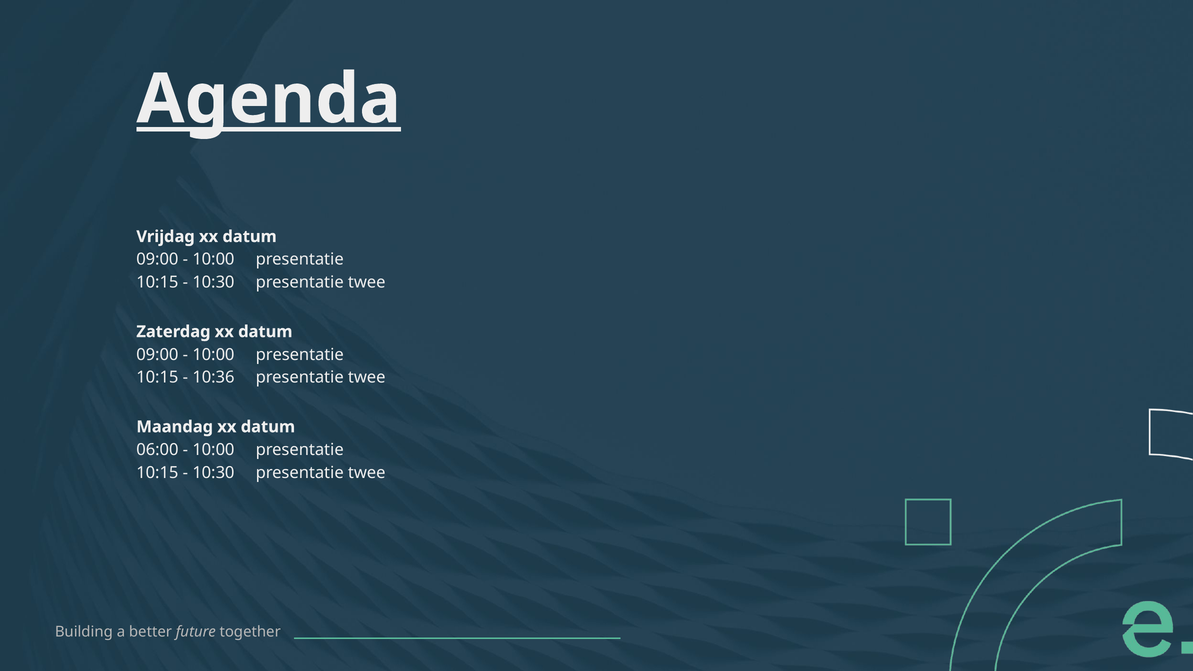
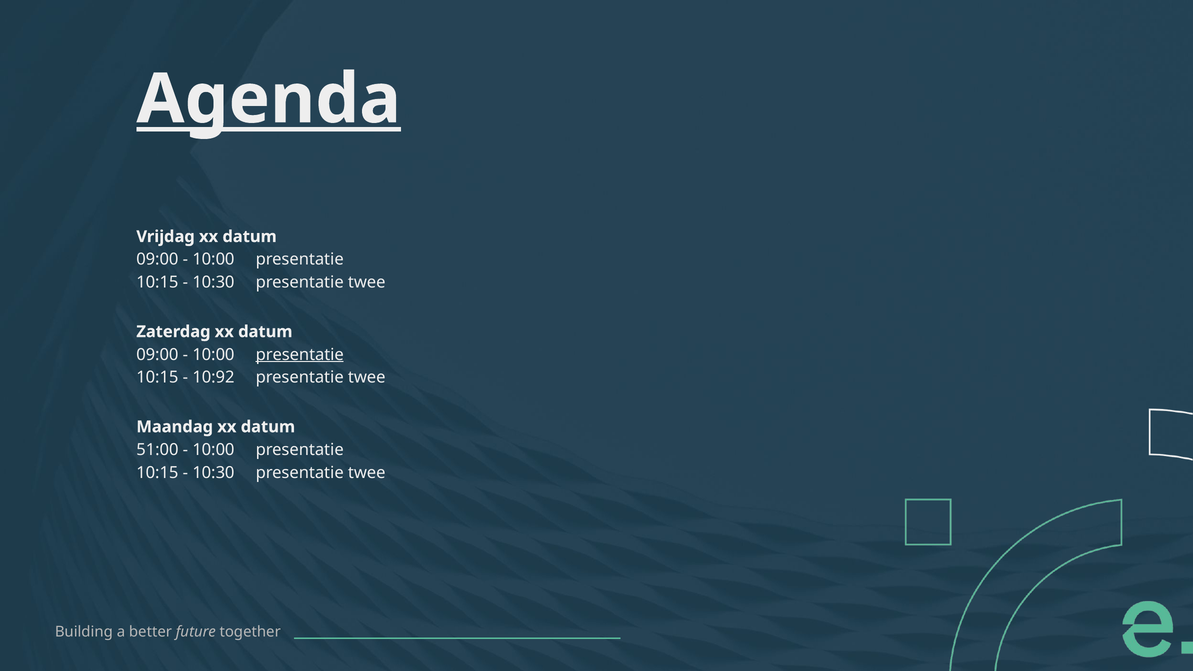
presentatie underline: none -> present (300, 355)
10:36: 10:36 -> 10:92 (213, 378)
06:00: 06:00 -> 51:00 (157, 450)
